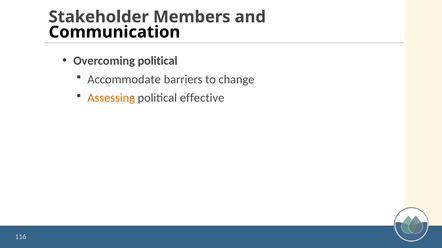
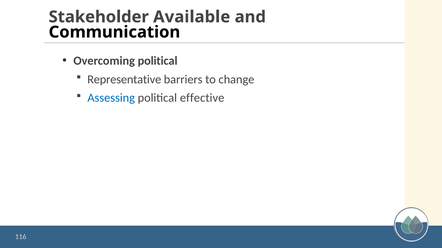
Members: Members -> Available (192, 17)
Accommodate: Accommodate -> Representative (124, 80)
Assessing colour: orange -> blue (111, 98)
